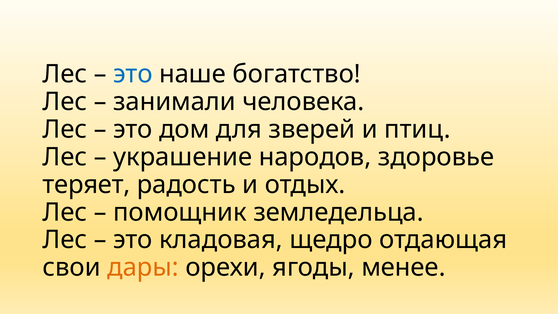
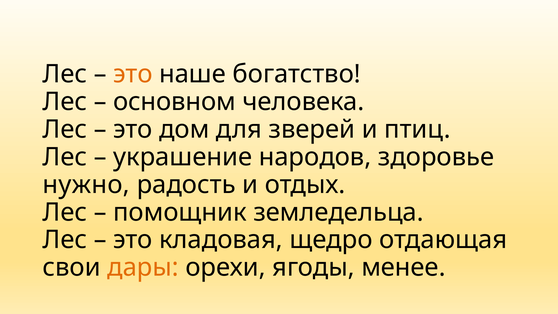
это colour: blue -> orange (133, 74)
занимали: занимали -> основном (174, 102)
теряет: теряет -> нужно (86, 185)
